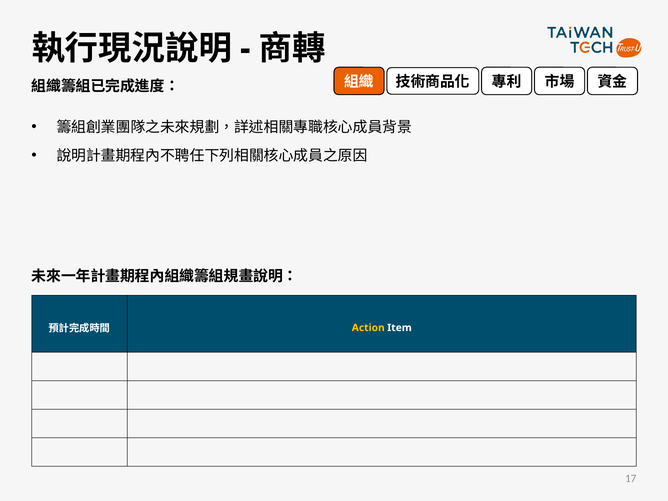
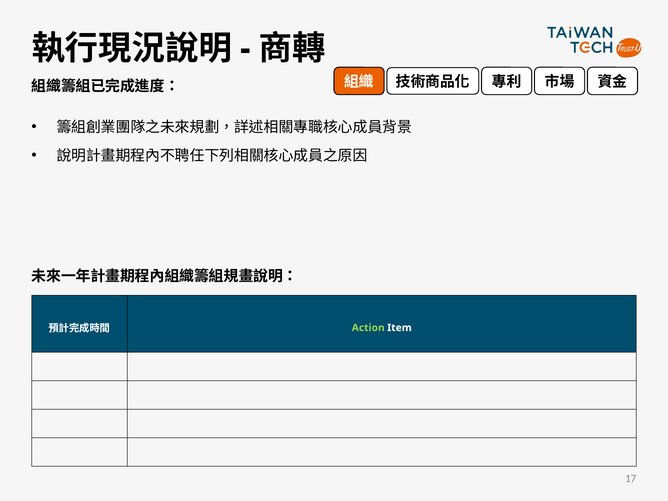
Action colour: yellow -> light green (368, 328)
